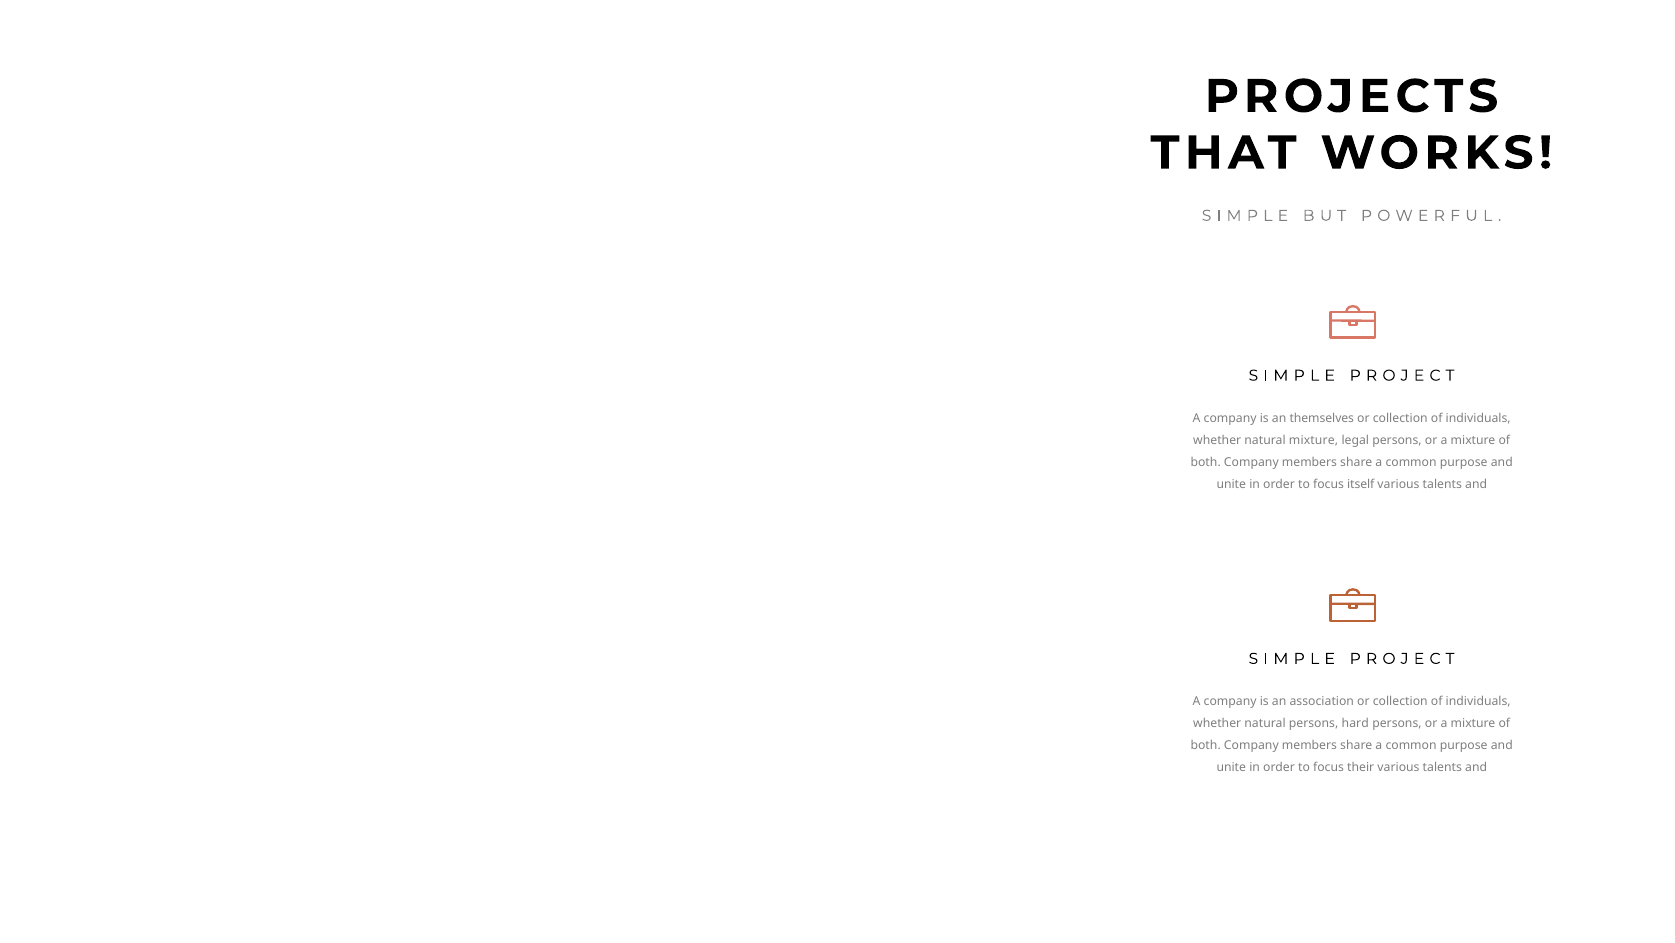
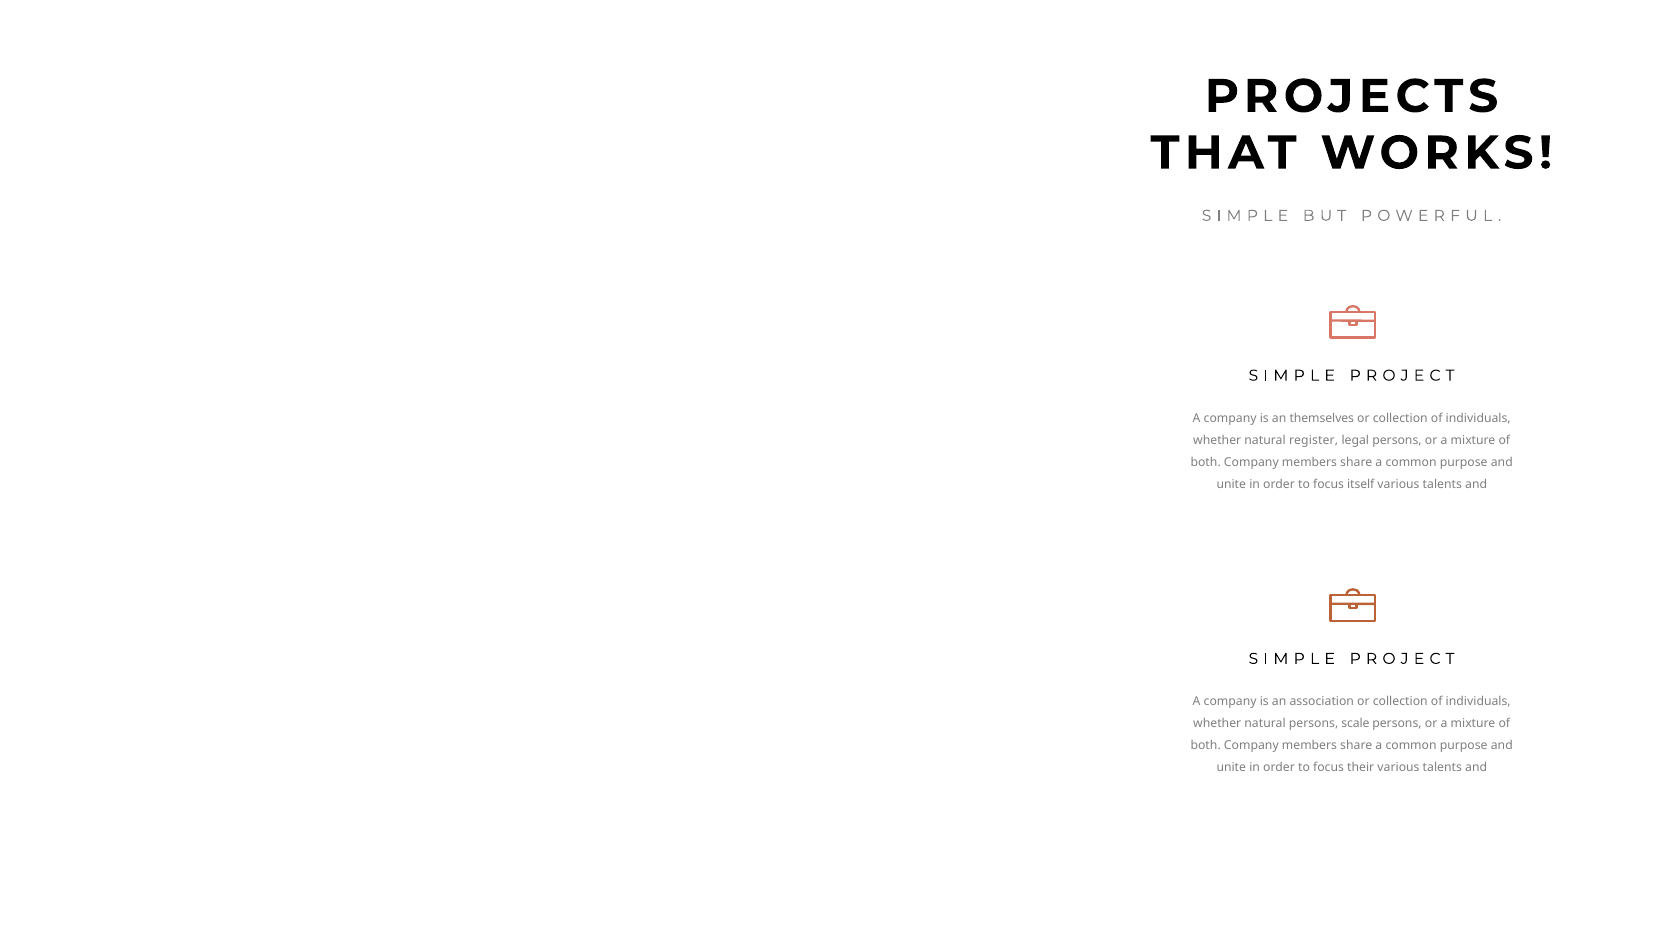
natural mixture: mixture -> register (1314, 440)
hard: hard -> scale (1355, 723)
